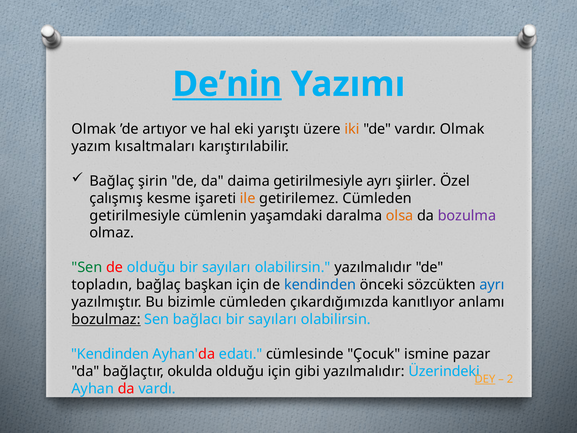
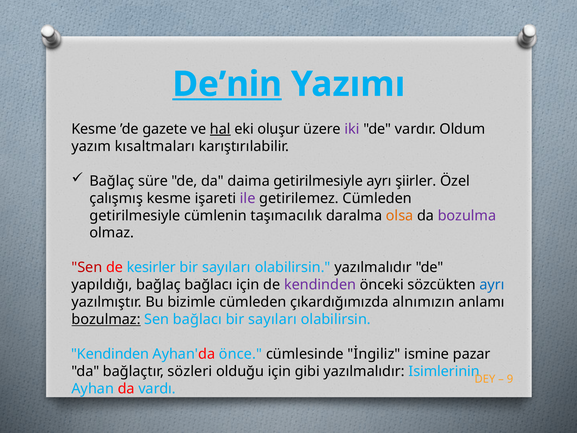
Olmak: Olmak -> Kesme (94, 129)
artıyor: artıyor -> gazete (165, 129)
hal underline: none -> present (220, 129)
yarıştı: yarıştı -> oluşur (279, 129)
iki colour: orange -> purple (352, 129)
vardır Olmak: Olmak -> Oldum (462, 129)
şirin: şirin -> süre (153, 181)
ile colour: orange -> purple (248, 198)
yaşamdaki: yaşamdaki -> taşımacılık (286, 215)
Sen colour: green -> red (87, 267)
de olduğu: olduğu -> kesirler (151, 267)
topladın: topladın -> yapıldığı (102, 285)
bağlaç başkan: başkan -> bağlacı (209, 285)
kendinden colour: blue -> purple (320, 285)
kanıtlıyor: kanıtlıyor -> alnımızın (423, 302)
edatı: edatı -> önce (241, 354)
Çocuk: Çocuk -> İngiliz (374, 354)
okulda: okulda -> sözleri (190, 371)
Üzerindeki: Üzerindeki -> Isimlerinin (444, 371)
DEY underline: present -> none (485, 379)
2: 2 -> 9 (510, 379)
